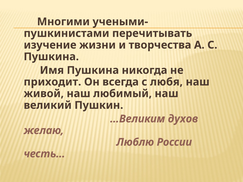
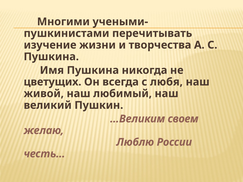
приходит: приходит -> цветущих (53, 82)
духов: духов -> своем (183, 119)
